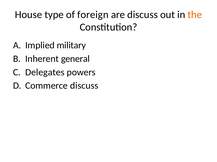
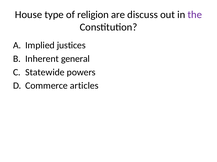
foreign: foreign -> religion (93, 15)
the colour: orange -> purple (195, 15)
military: military -> justices (71, 46)
Delegates: Delegates -> Statewide (45, 73)
Commerce discuss: discuss -> articles (84, 86)
